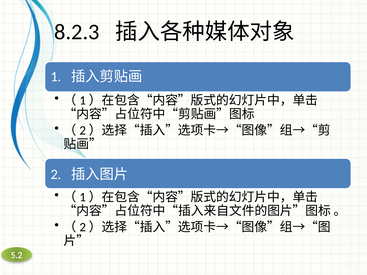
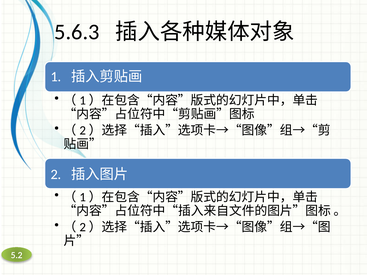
8.2.3: 8.2.3 -> 5.6.3 (77, 32)
